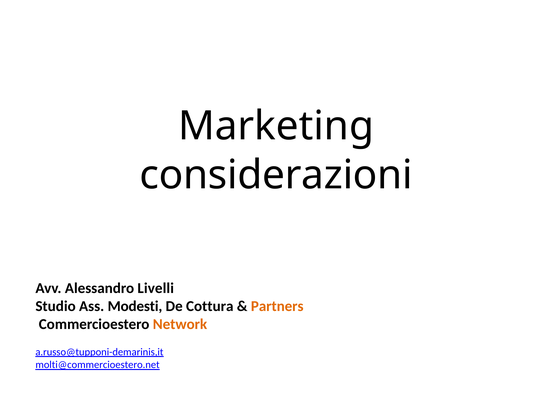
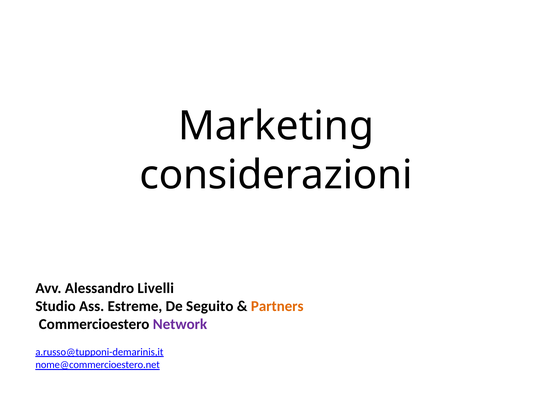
Modesti: Modesti -> Estreme (135, 306)
Cottura: Cottura -> Seguito (210, 306)
Network colour: orange -> purple (180, 324)
molti@commercioestero.net: molti@commercioestero.net -> nome@commercioestero.net (98, 365)
